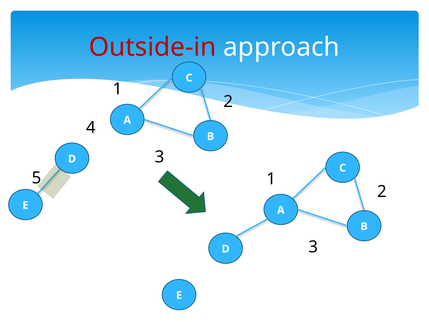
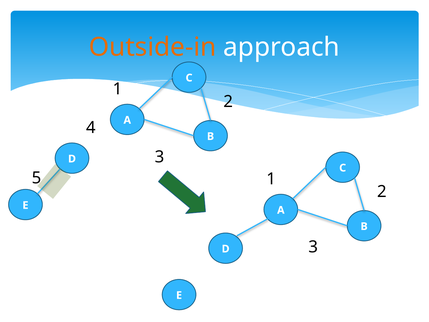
Outside-in colour: red -> orange (153, 47)
